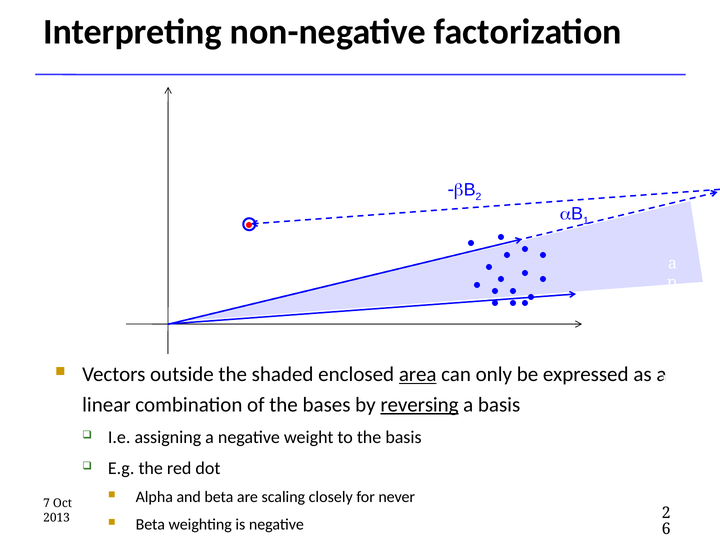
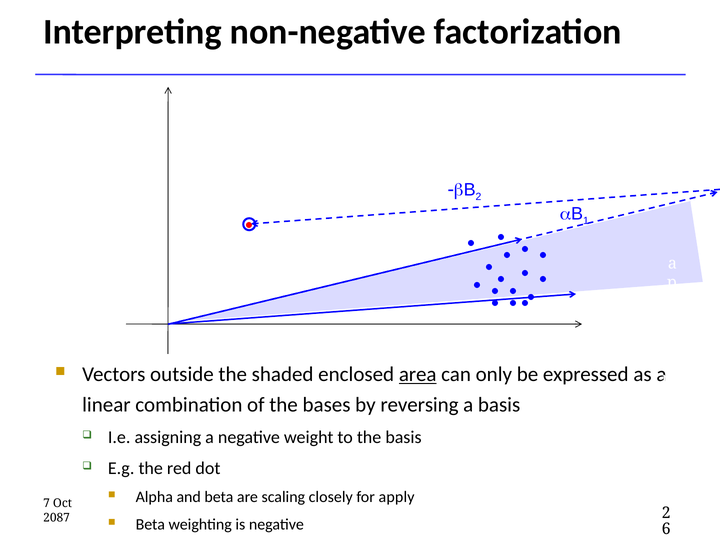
reversing underline: present -> none (419, 405)
never: never -> apply (397, 497)
2013: 2013 -> 2087 (57, 518)
